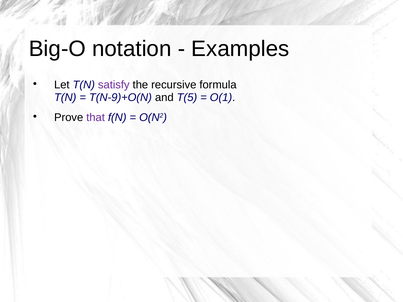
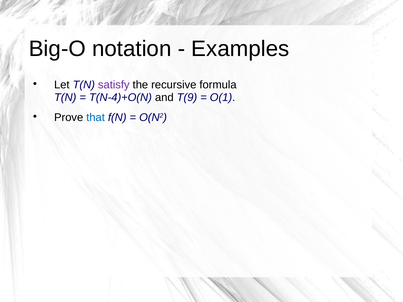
T(N-9)+O(N: T(N-9)+O(N -> T(N-4)+O(N (120, 98)
T(5: T(5 -> T(9 (187, 98)
that colour: purple -> blue (96, 118)
